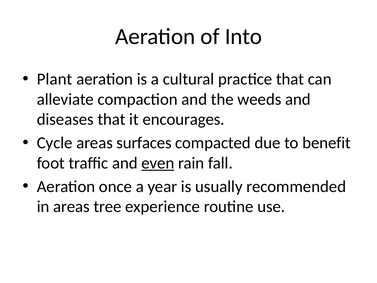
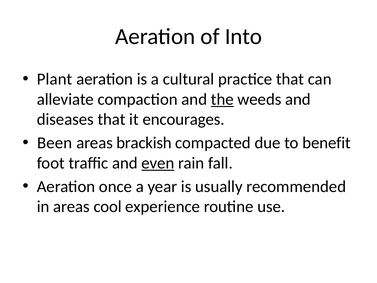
the underline: none -> present (222, 99)
Cycle: Cycle -> Been (55, 143)
surfaces: surfaces -> brackish (144, 143)
tree: tree -> cool (108, 206)
